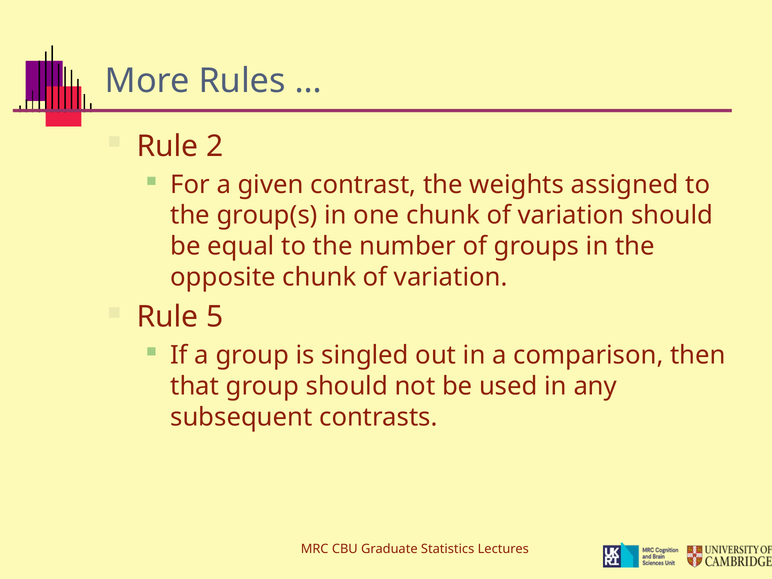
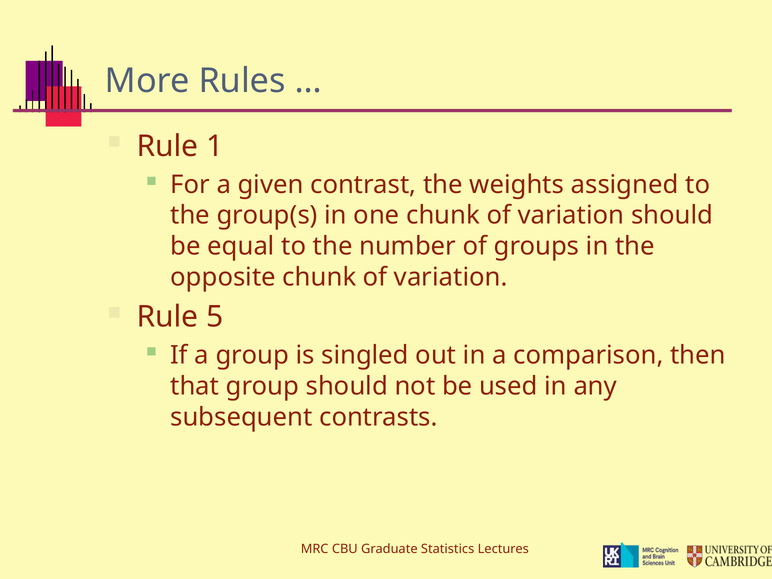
2: 2 -> 1 (215, 146)
